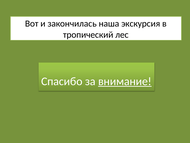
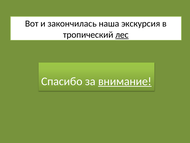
лес underline: none -> present (122, 35)
